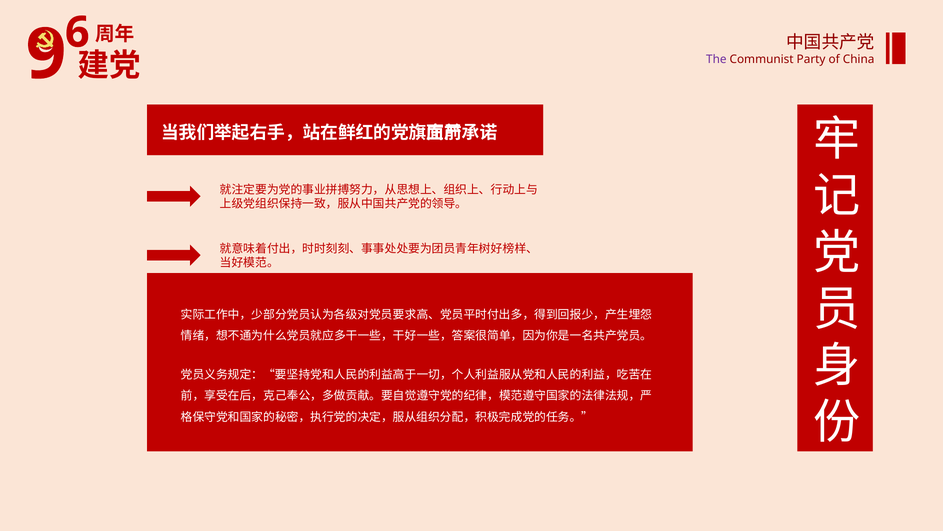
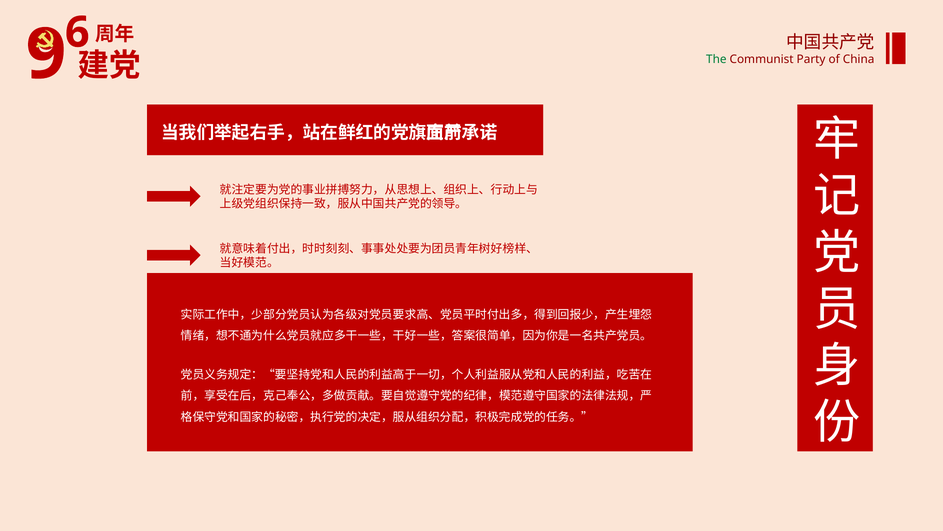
The colour: purple -> green (716, 59)
